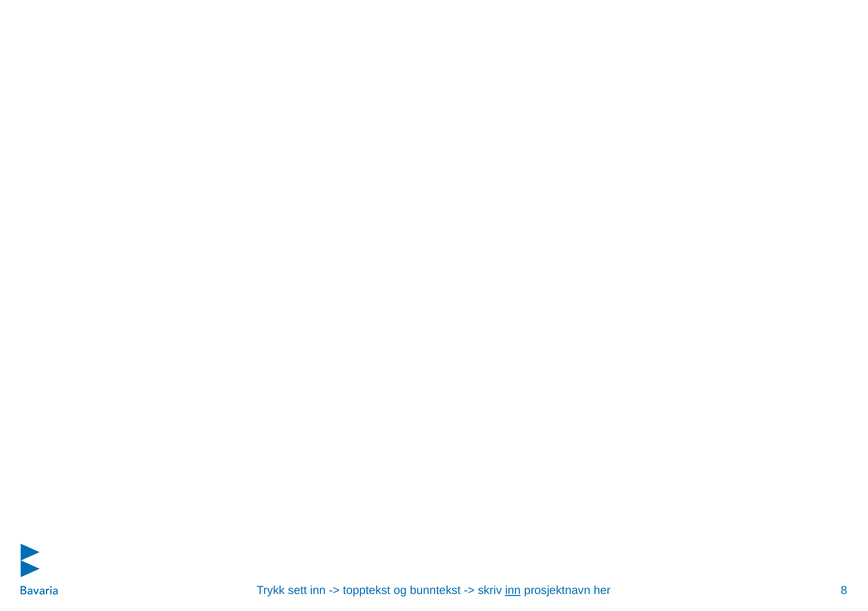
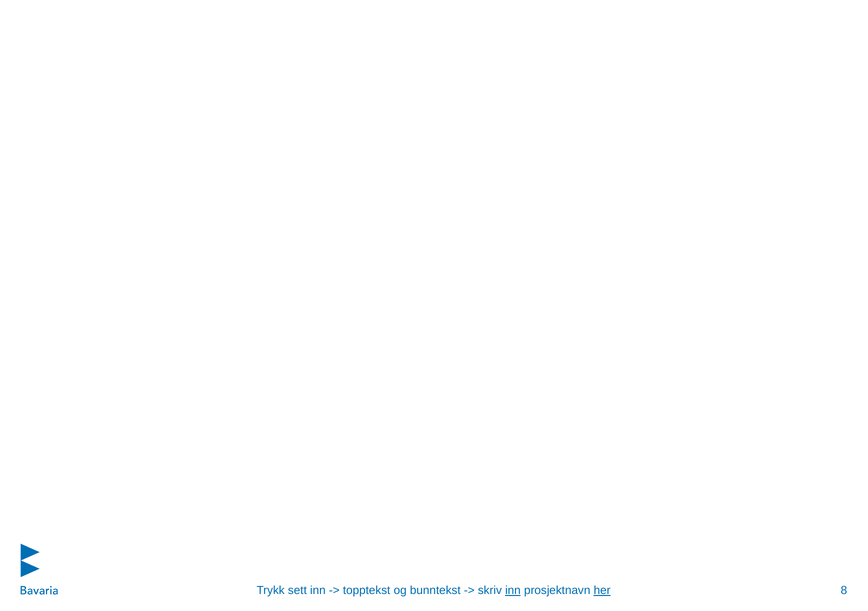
her underline: none -> present (602, 591)
